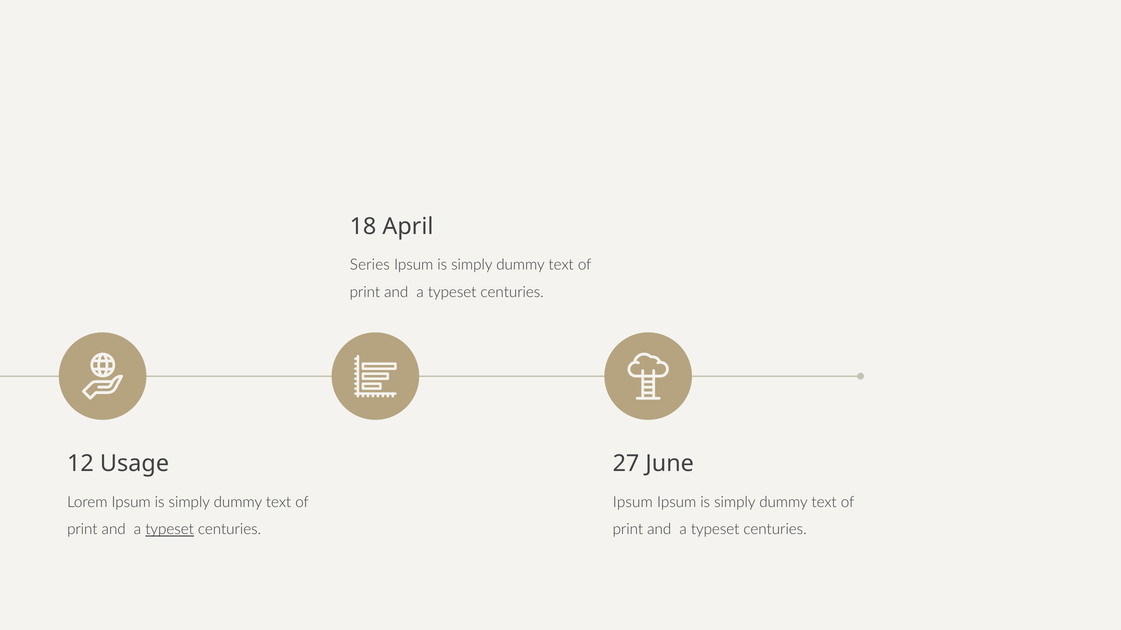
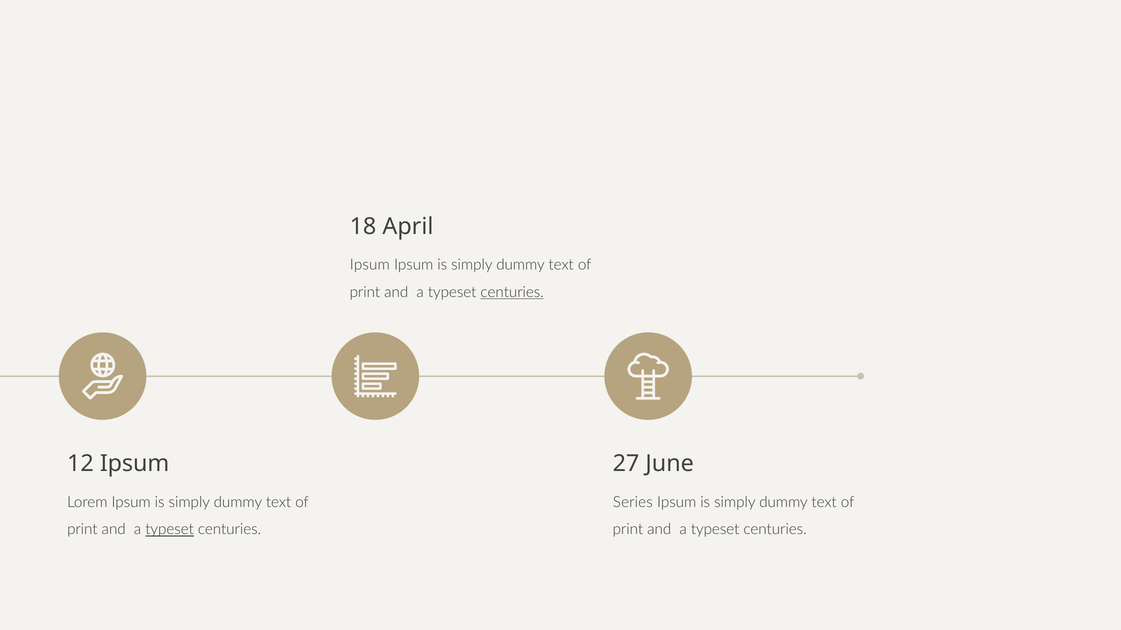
Series: Series -> Ipsum (370, 265)
centuries underline: none -> present (512, 292)
12 Usage: Usage -> Ipsum (135, 464)
Ipsum: Ipsum -> Series (633, 503)
